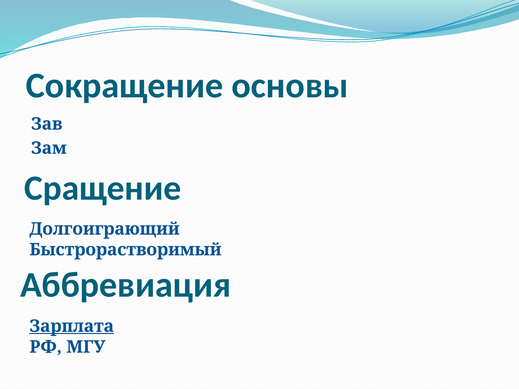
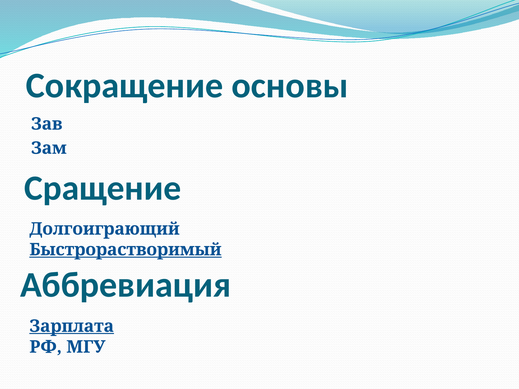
Быстрорастворимый underline: none -> present (125, 250)
